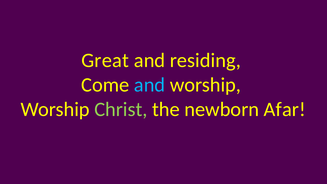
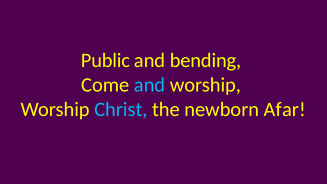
Great: Great -> Public (105, 60)
residing: residing -> bending (205, 60)
Christ colour: light green -> light blue (121, 109)
